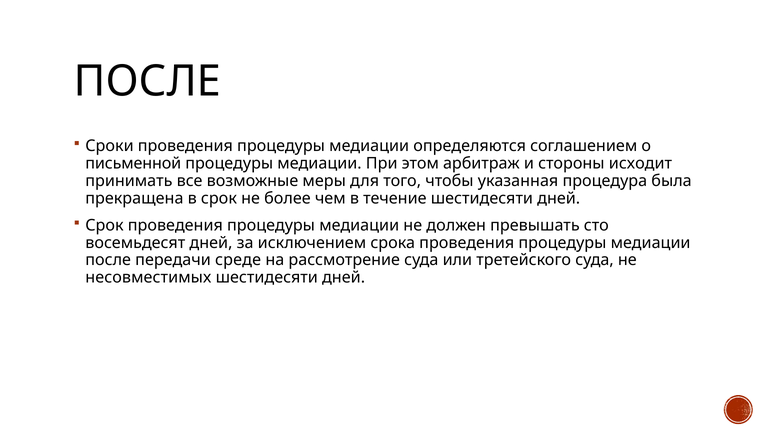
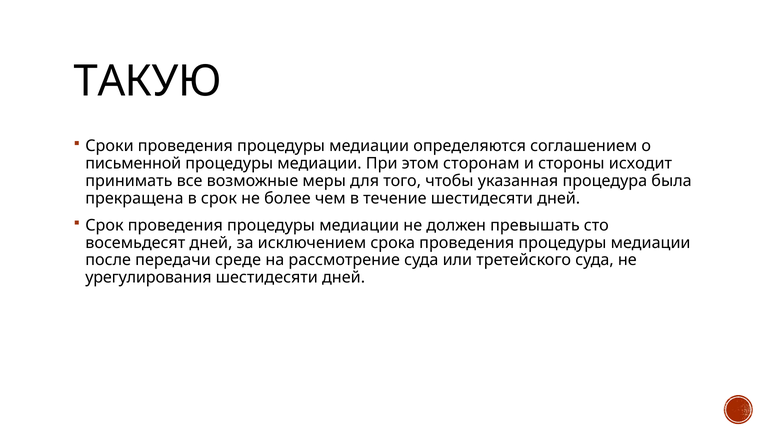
ПОСЛЕ: ПОСЛЕ -> ТАКУЮ (148, 82)
арбитраж: арбитраж -> сторонам (481, 164)
несовместимых: несовместимых -> урегулирования (148, 278)
